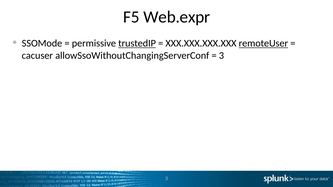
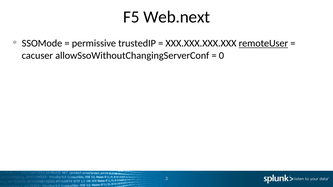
Web.expr: Web.expr -> Web.next (177, 17)
trustedIP underline: present -> none (137, 43)
3: 3 -> 0 (221, 56)
